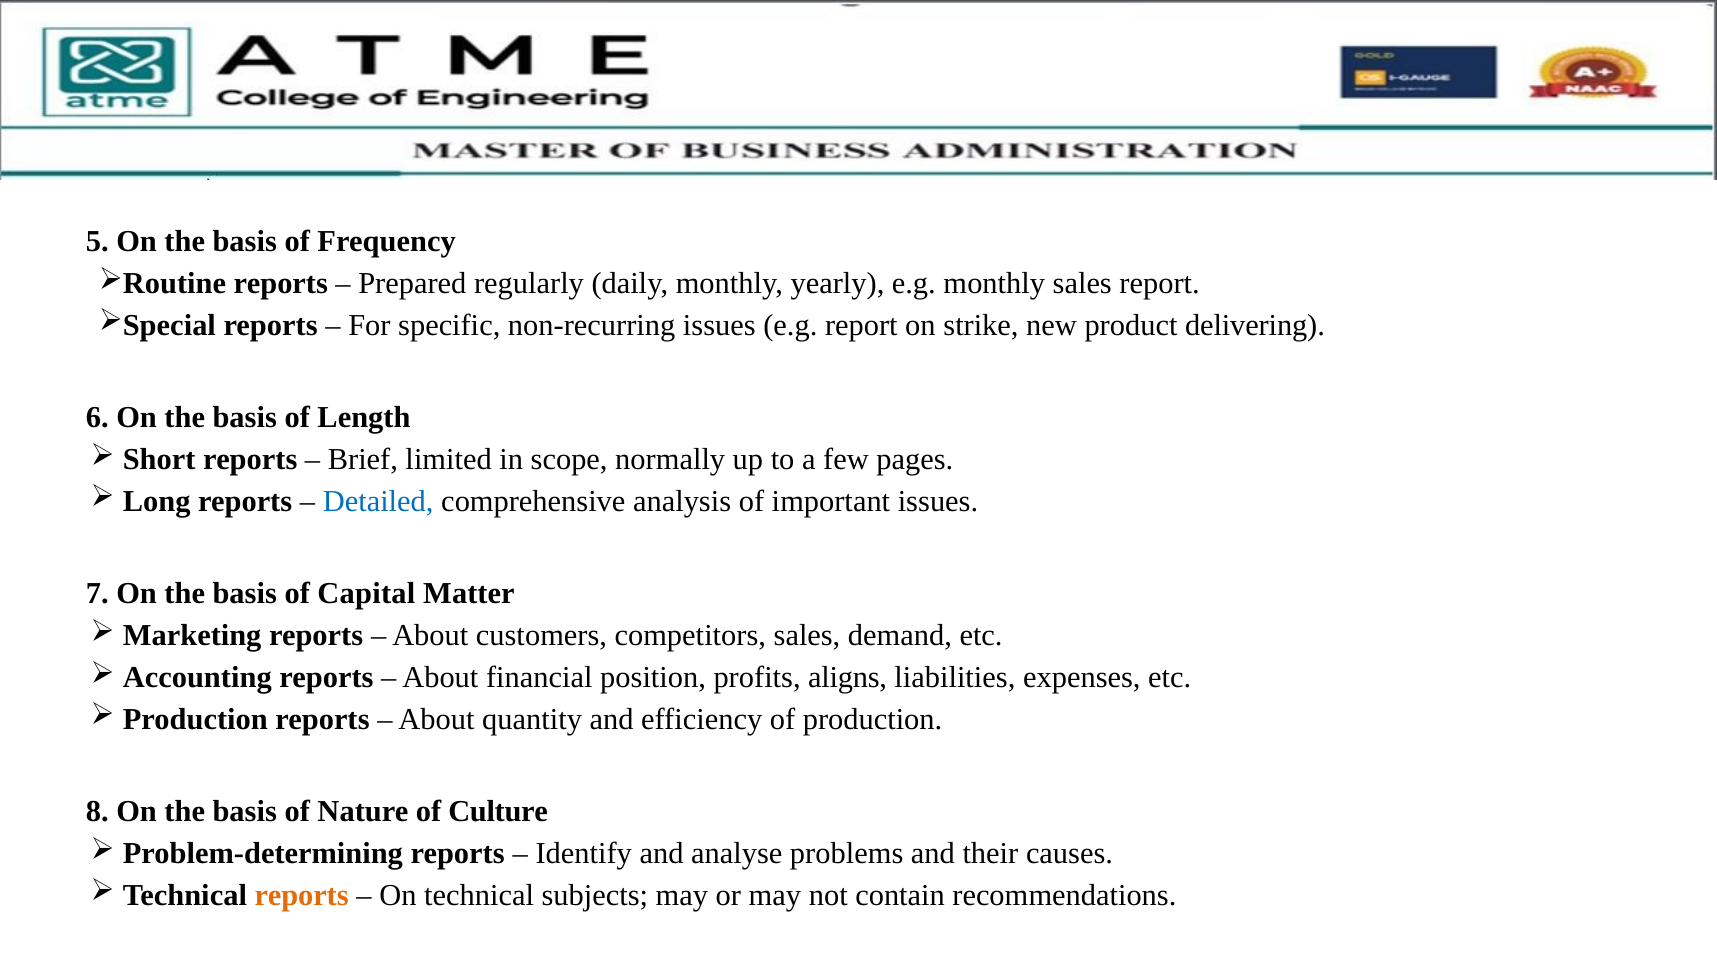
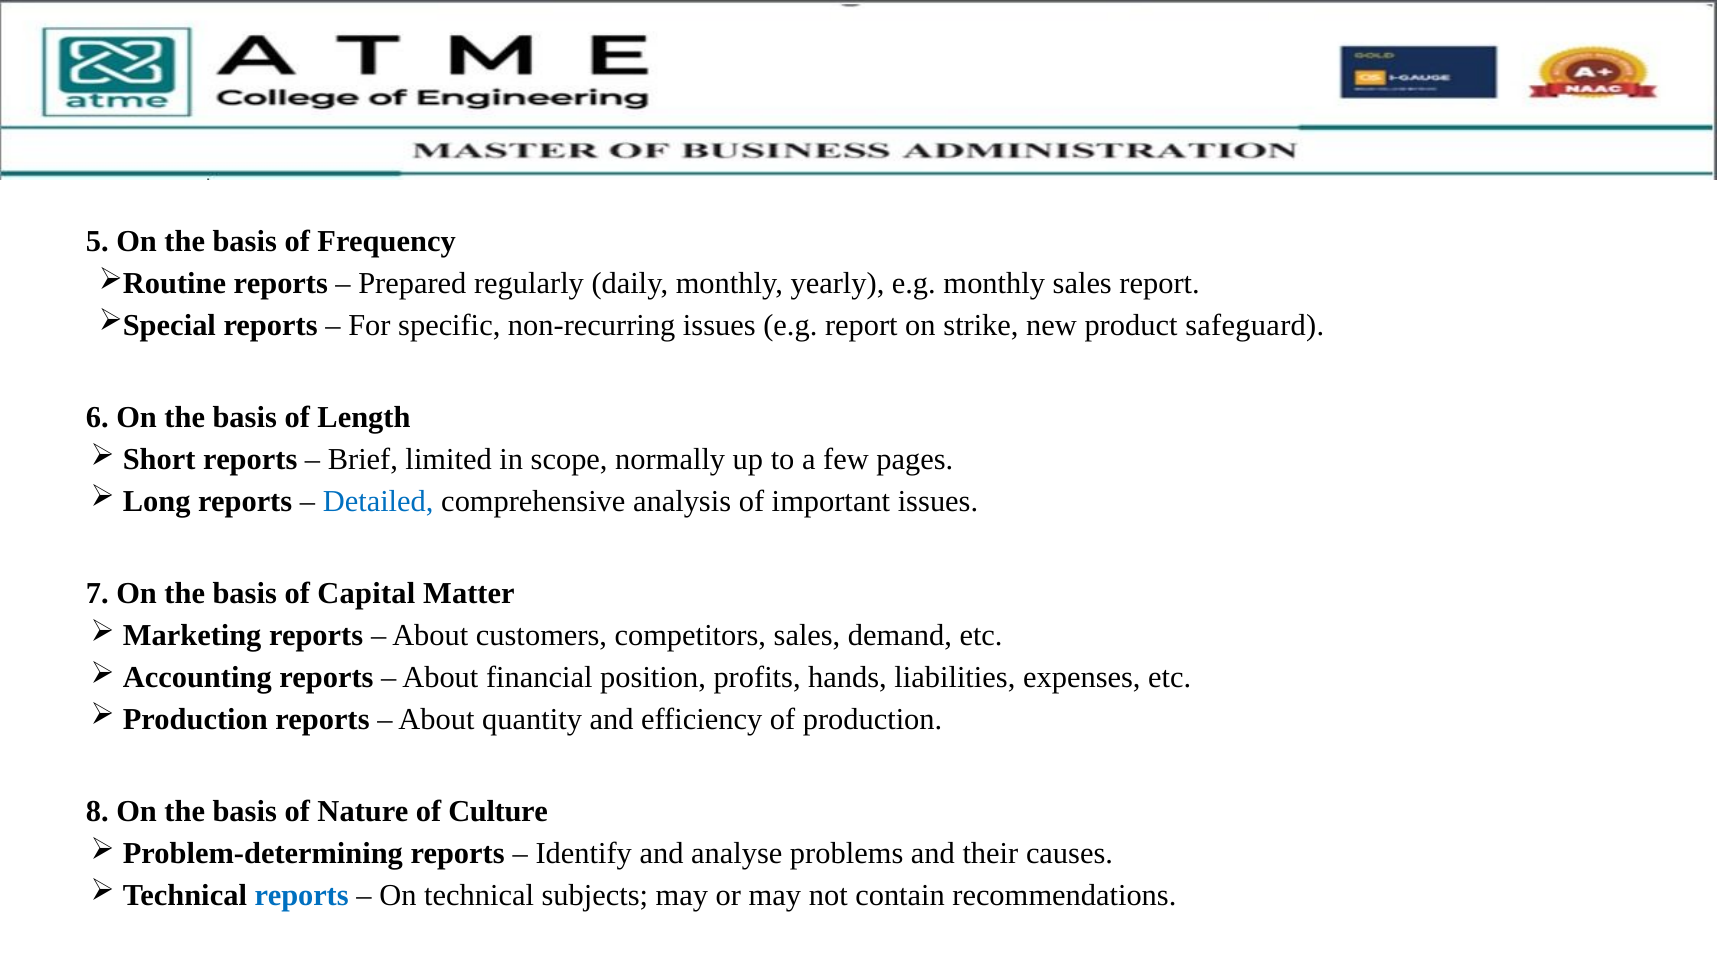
delivering: delivering -> safeguard (1255, 325)
aligns: aligns -> hands (848, 677)
reports colour: orange -> blue (302, 895)
